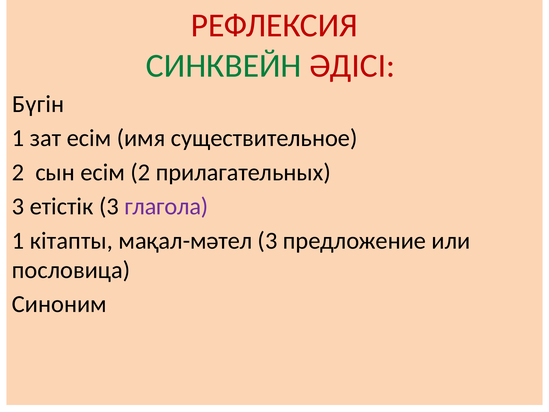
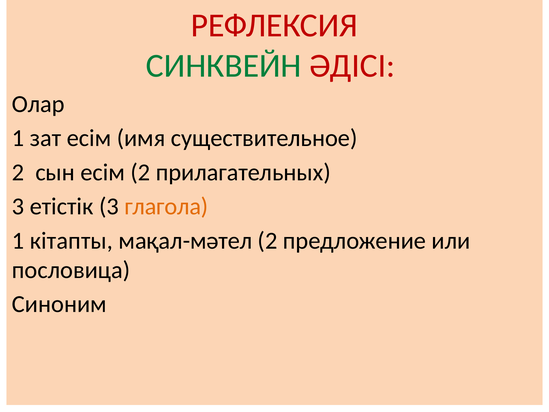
Бүгін: Бүгін -> Олар (38, 104)
глагола colour: purple -> orange (166, 206)
мақал-мәтел 3: 3 -> 2 (267, 241)
